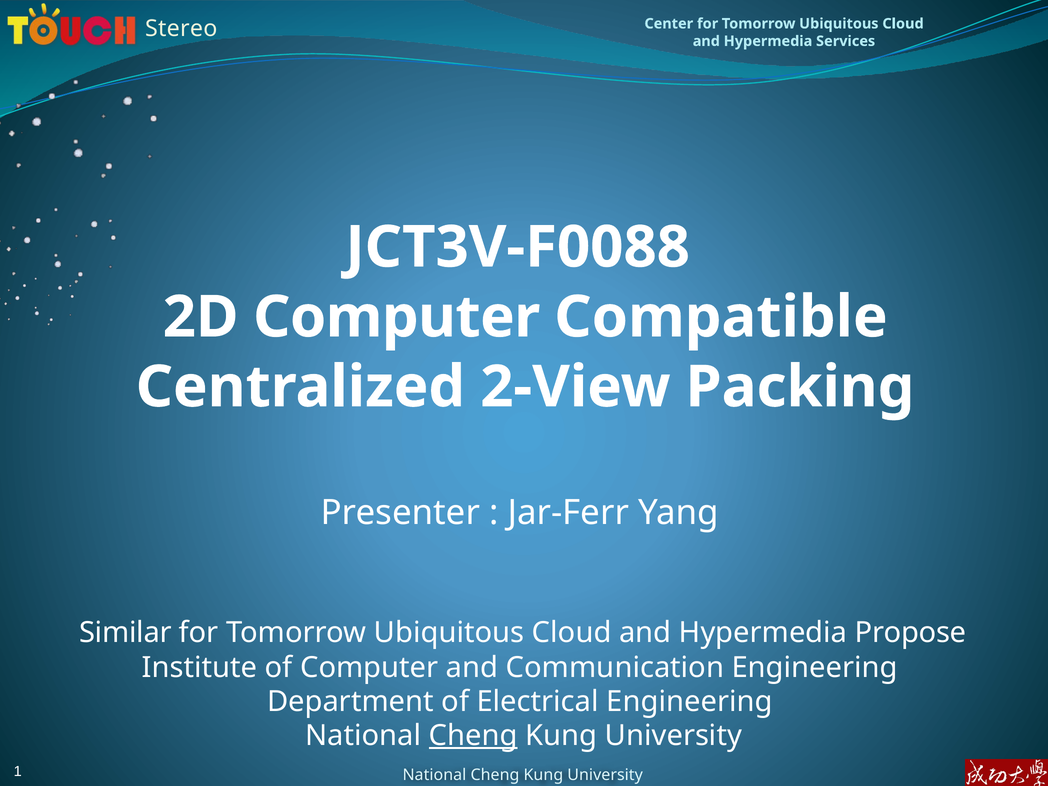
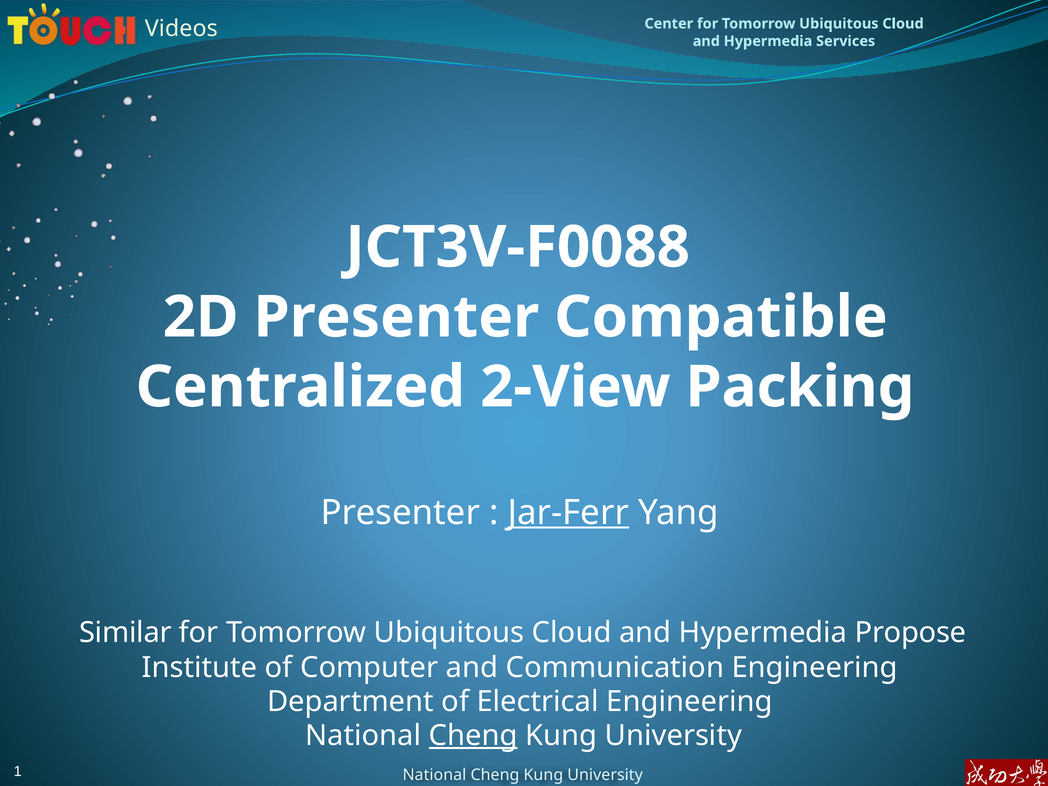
Stereo: Stereo -> Videos (181, 28)
2D Computer: Computer -> Presenter (396, 317)
Jar-Ferr underline: none -> present (568, 513)
